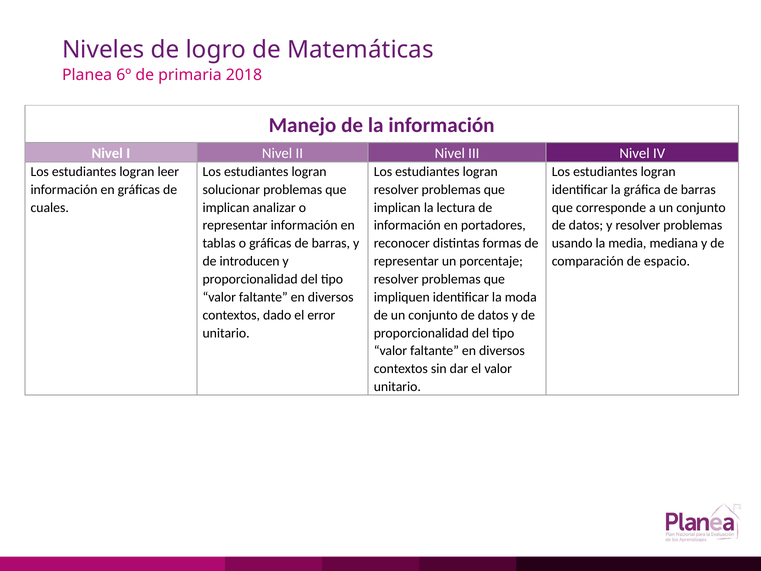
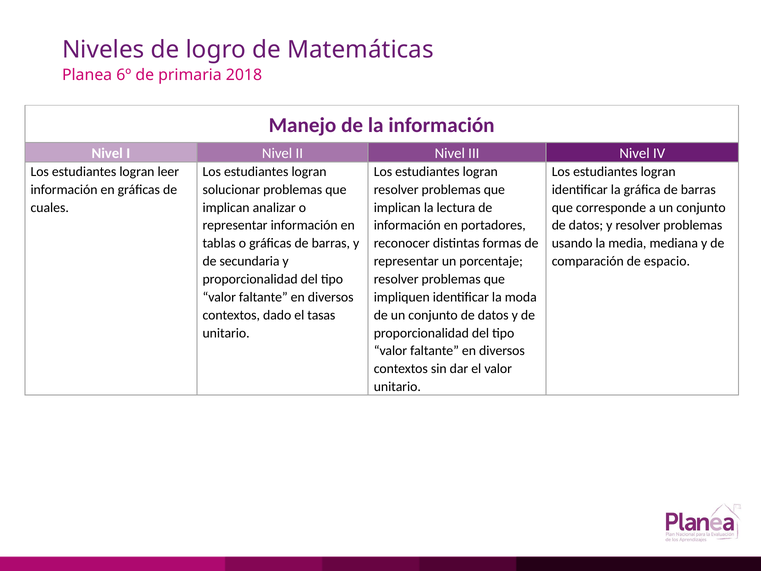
introducen: introducen -> secundaria (250, 261)
error: error -> tasas (321, 315)
